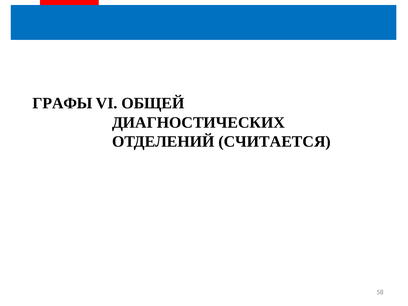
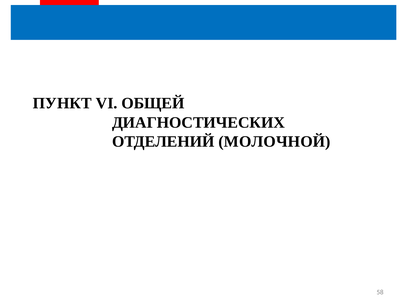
ГРАФЫ: ГРАФЫ -> ПУНКТ (62, 103)
СЧИТАЕТСЯ: СЧИТАЕТСЯ -> МОЛОЧНОЙ (275, 142)
